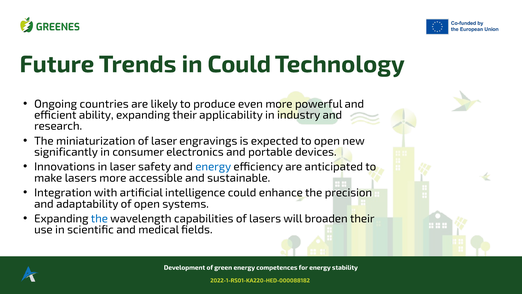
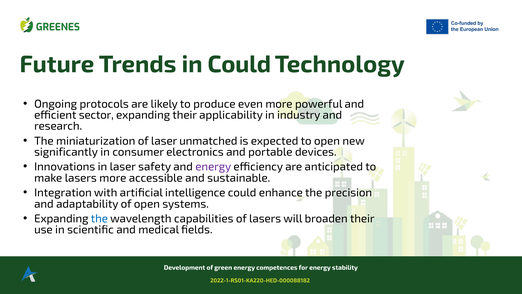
countries: countries -> protocols (104, 104)
ability: ability -> sector (96, 115)
engravings: engravings -> unmatched (208, 141)
energy colour: blue -> purple (213, 167)
